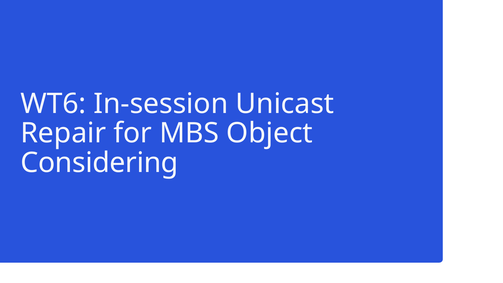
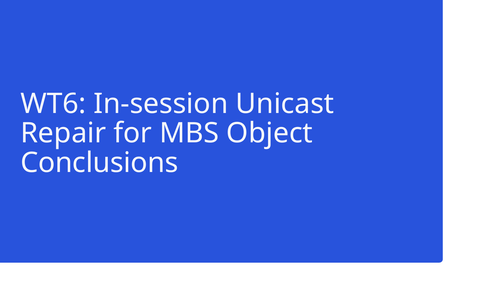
Considering: Considering -> Conclusions (99, 163)
